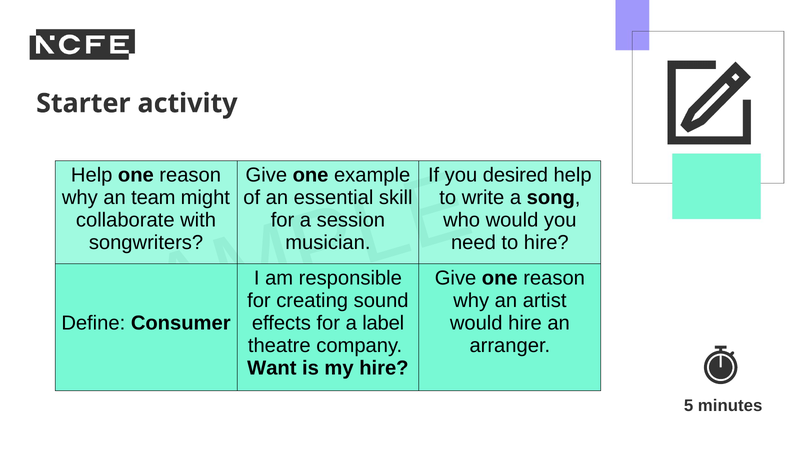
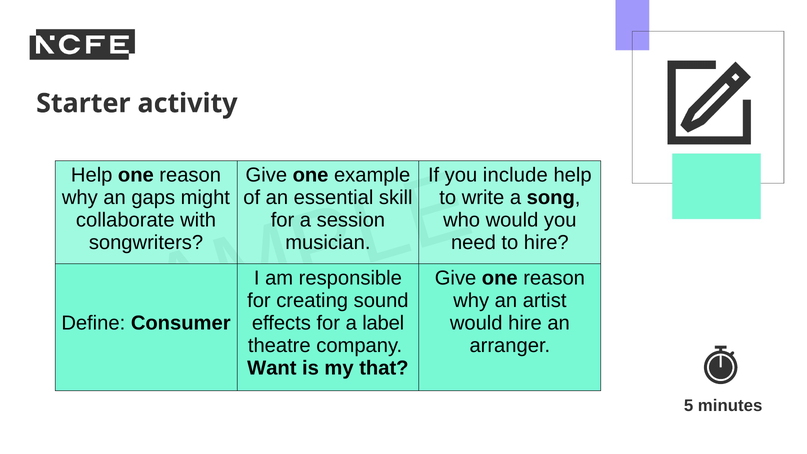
desired: desired -> include (515, 175)
team: team -> gaps (153, 198)
my hire: hire -> that (384, 368)
